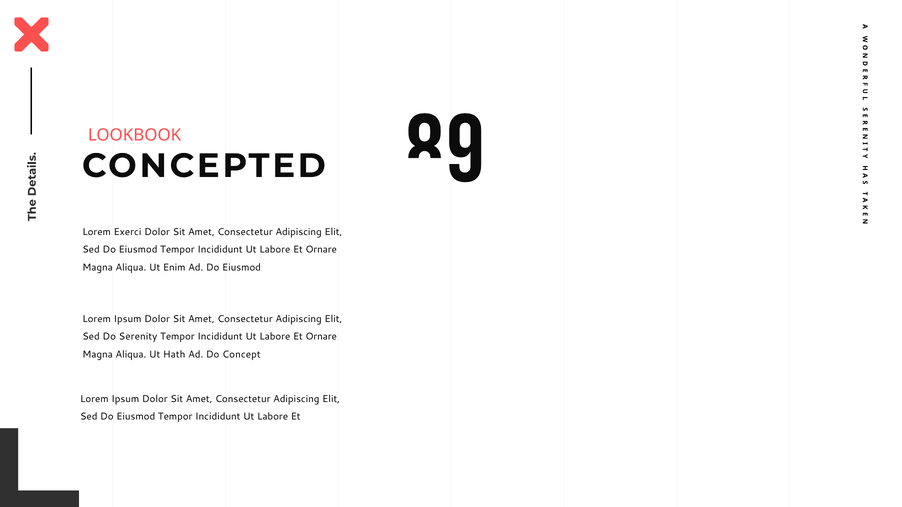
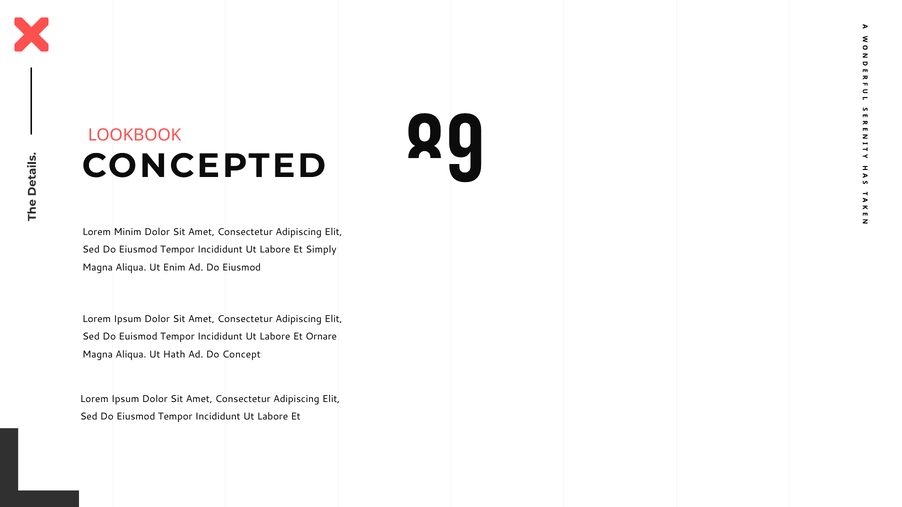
Exerci: Exerci -> Minim (128, 232)
Ornare: Ornare -> Simply (321, 250)
Serenity: Serenity -> Euismod (138, 337)
